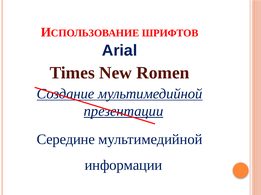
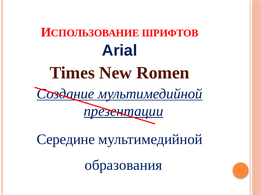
информации: информации -> образования (123, 166)
